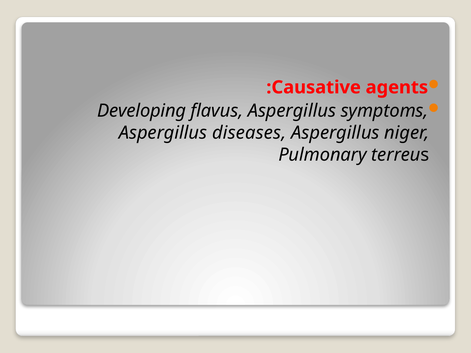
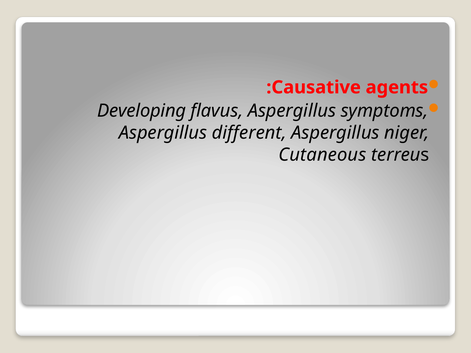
diseases: diseases -> different (249, 133)
Pulmonary: Pulmonary -> Cutaneous (322, 155)
